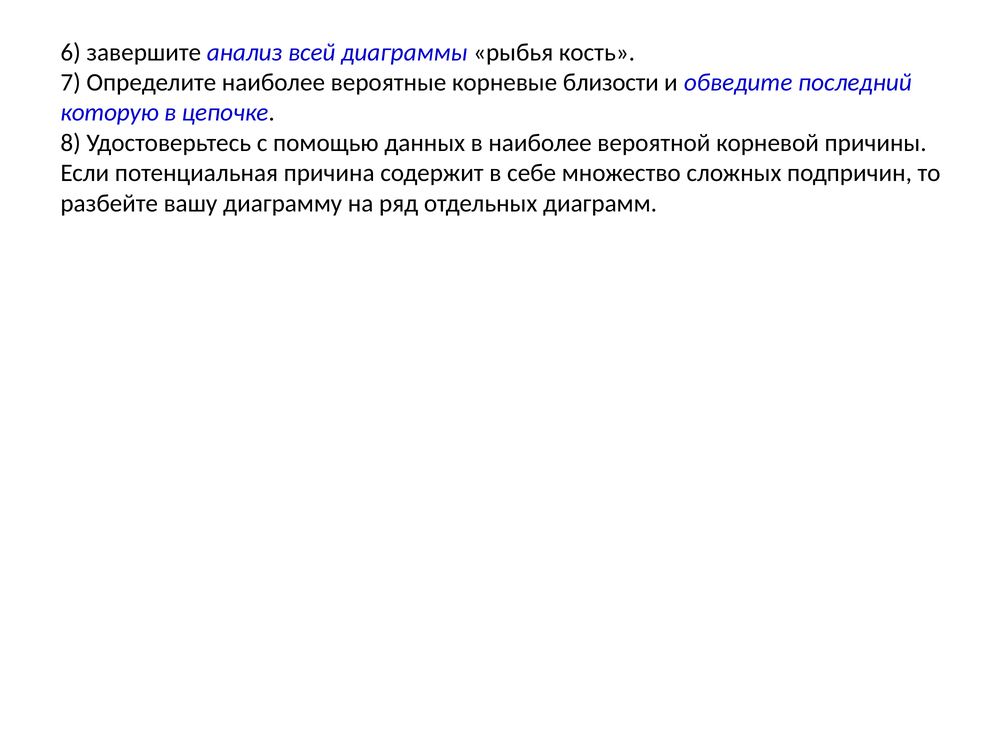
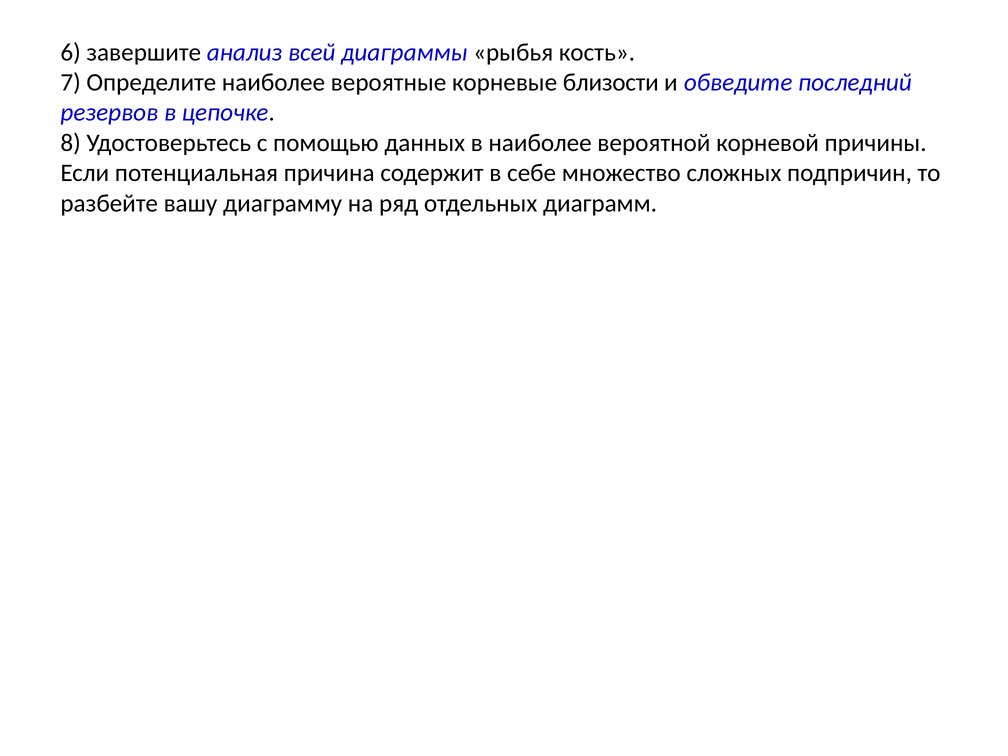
которую: которую -> резервов (109, 113)
